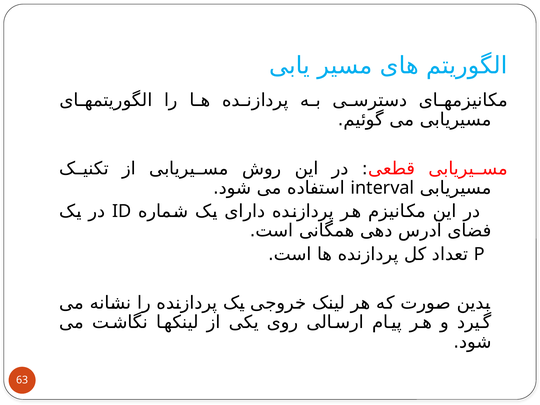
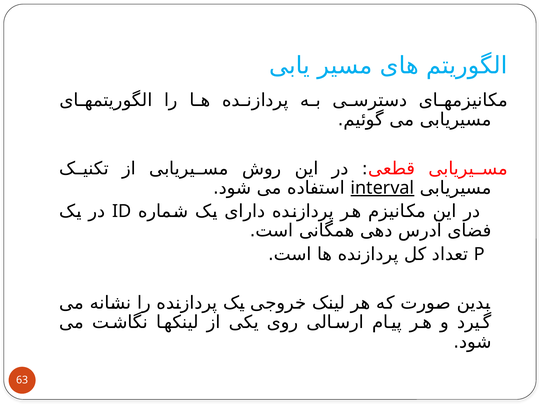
interval underline: none -> present (382, 188)
